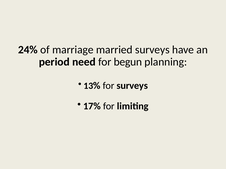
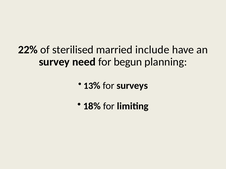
24%: 24% -> 22% (28, 50)
marriage: marriage -> sterilised (73, 50)
married surveys: surveys -> include (152, 50)
period: period -> survey (54, 62)
17%: 17% -> 18% (92, 106)
